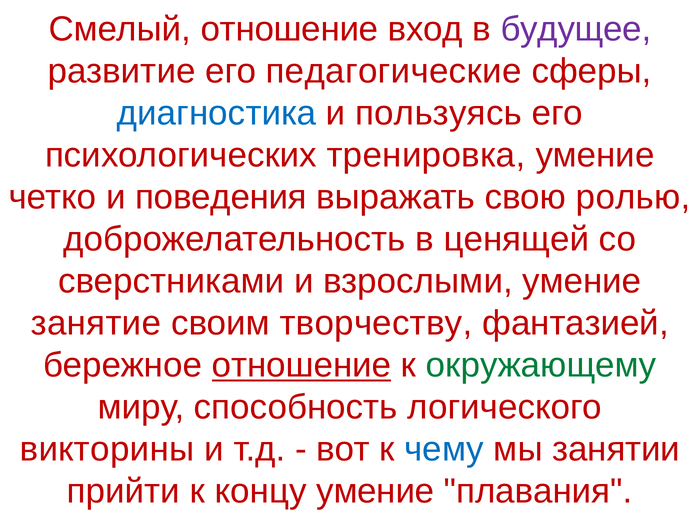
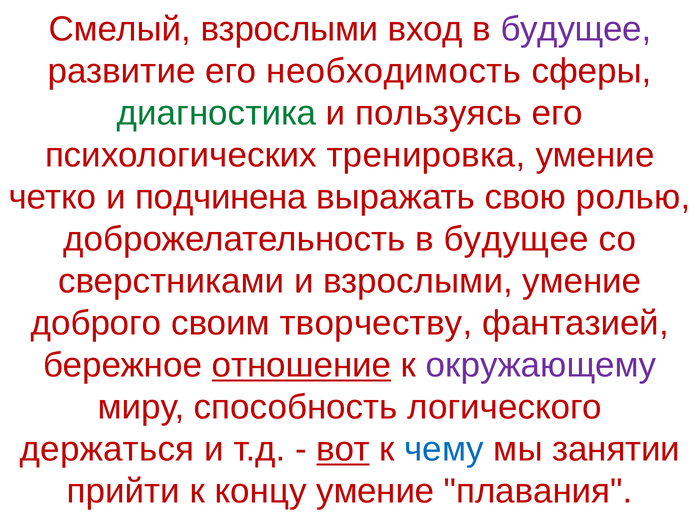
Смелый отношение: отношение -> взрослыми (289, 29)
педагогические: педагогические -> необходимость (394, 71)
диагностика colour: blue -> green (216, 113)
поведения: поведения -> подчинена (221, 197)
доброжелательность в ценящей: ценящей -> будущее (516, 239)
занятие: занятие -> доброго (96, 323)
окружающему colour: green -> purple (541, 365)
викторины: викторины -> держаться (107, 449)
вот underline: none -> present (343, 449)
